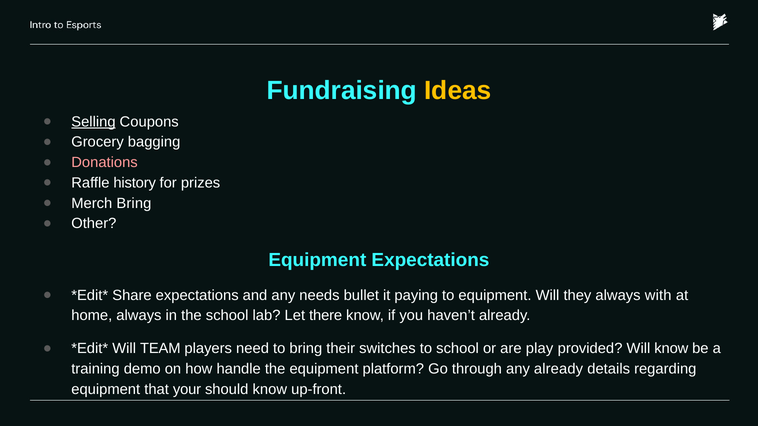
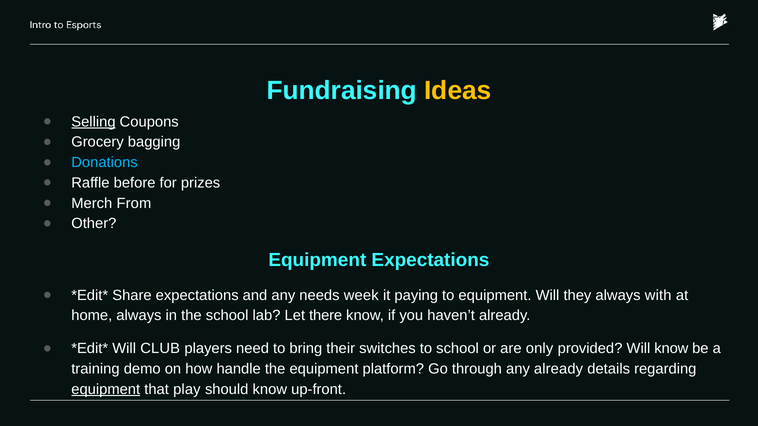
Donations colour: pink -> light blue (105, 163)
history: history -> before (135, 183)
Merch Bring: Bring -> From (134, 203)
bullet: bullet -> week (361, 296)
TEAM: TEAM -> CLUB (160, 349)
play: play -> only (540, 349)
equipment underline: none -> present (106, 390)
your: your -> play (187, 390)
